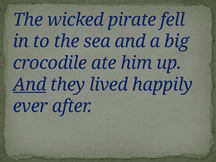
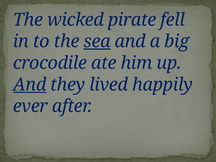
sea underline: none -> present (97, 41)
